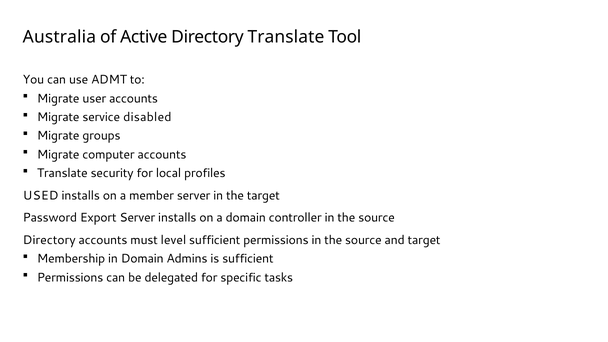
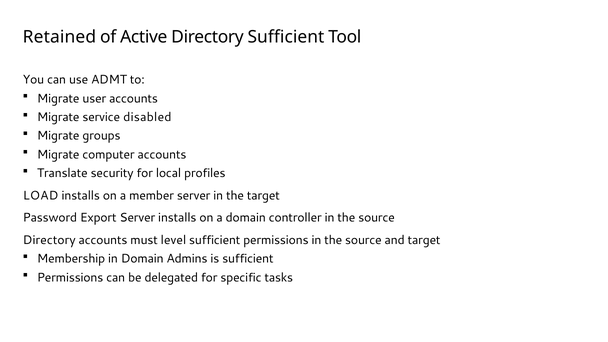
Australia: Australia -> Retained (59, 37)
Directory Translate: Translate -> Sufficient (286, 37)
USED: USED -> LOAD (41, 195)
